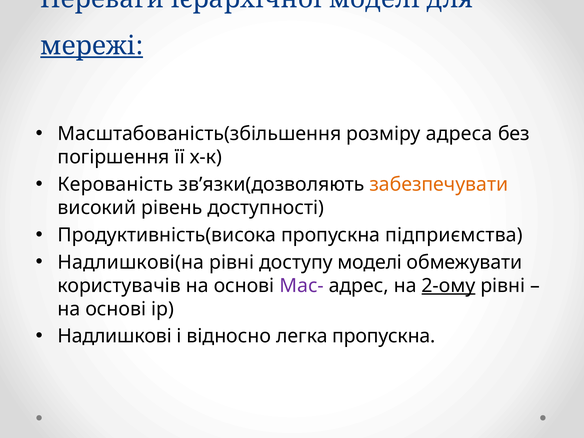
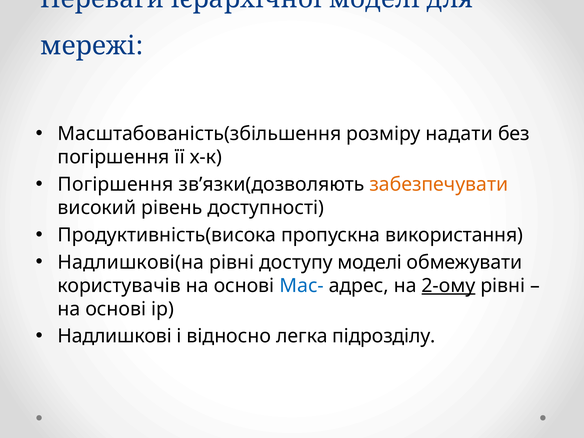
мережі underline: present -> none (92, 46)
адреса: адреса -> надати (459, 134)
Керованість: Керованість -> Погіршення (116, 184)
підприємства: підприємства -> використання (454, 235)
Mac- colour: purple -> blue (302, 286)
легка пропускна: пропускна -> підрозділу (384, 336)
